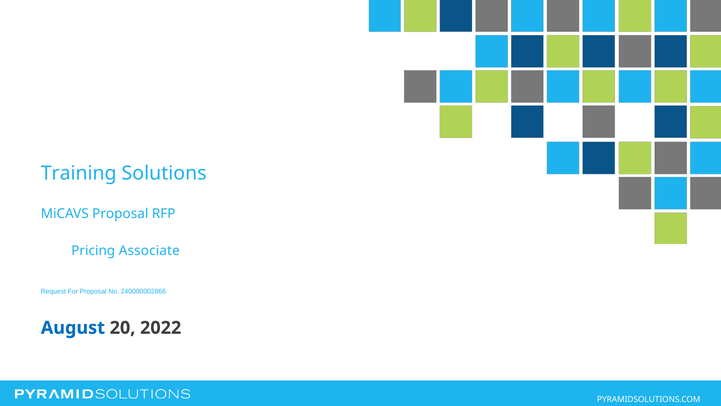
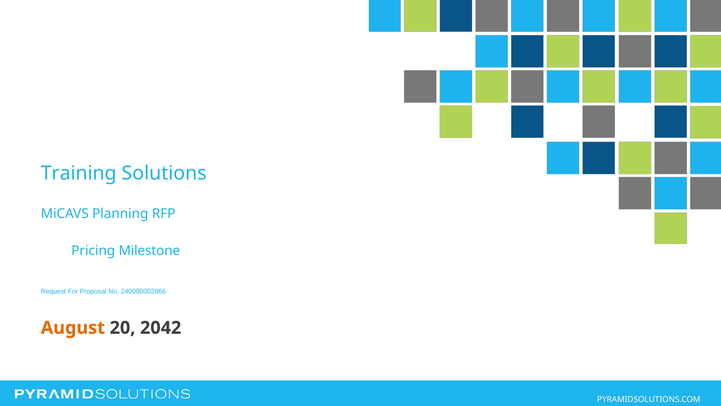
MiCAVS Proposal: Proposal -> Planning (120, 213)
Associate: Associate -> Milestone (149, 251)
August colour: blue -> orange (73, 328)
2022: 2022 -> 2042 (161, 328)
